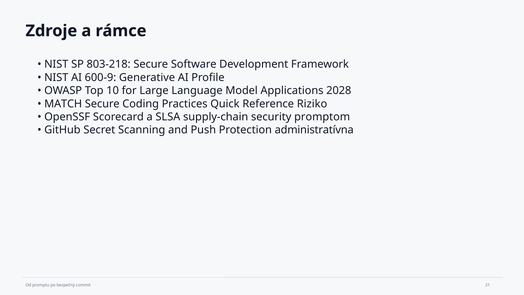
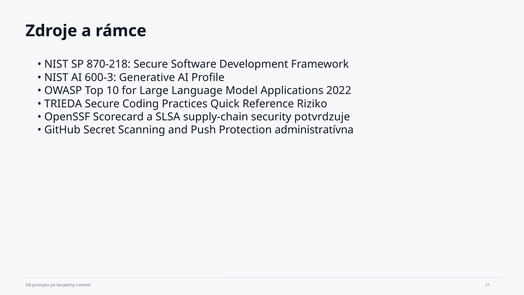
803-218: 803-218 -> 870-218 (109, 64)
600-9: 600-9 -> 600-3 (100, 77)
2028: 2028 -> 2022 (339, 91)
MATCH: MATCH -> TRIEDA (63, 104)
promptom: promptom -> potvrdzuje (322, 117)
